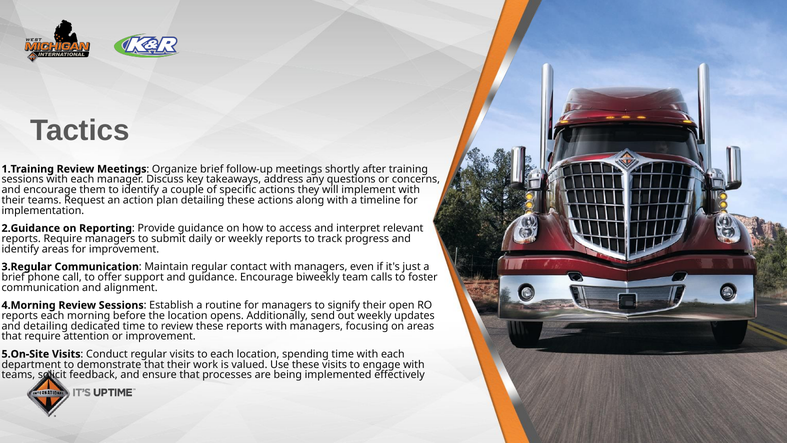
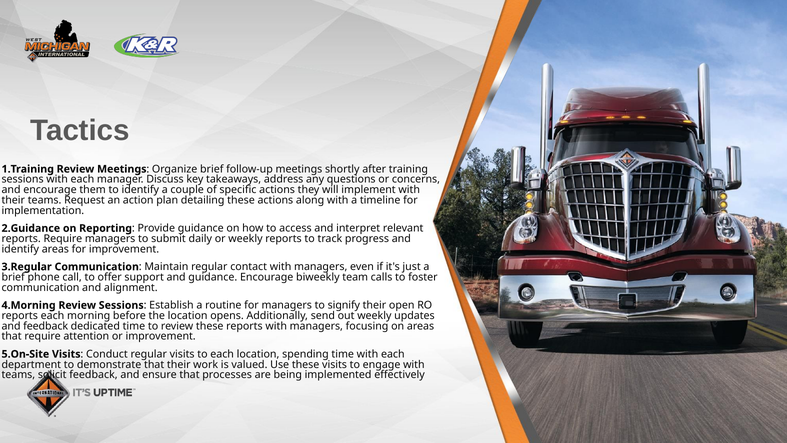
and detailing: detailing -> feedback (46, 326)
